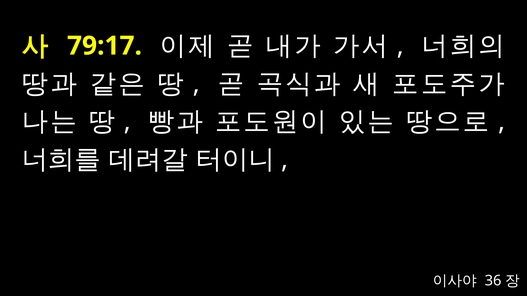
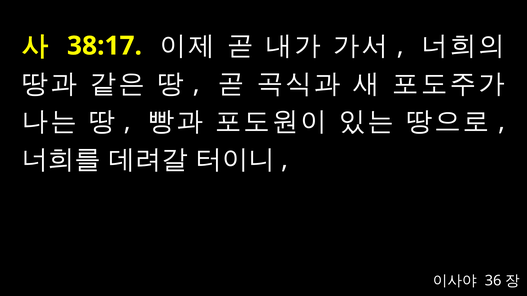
79:17: 79:17 -> 38:17 (104, 46)
